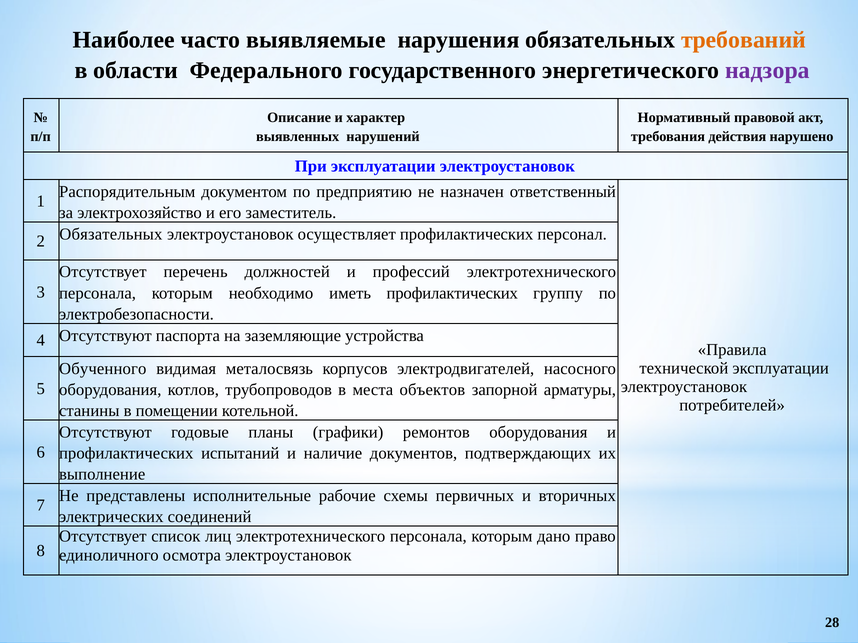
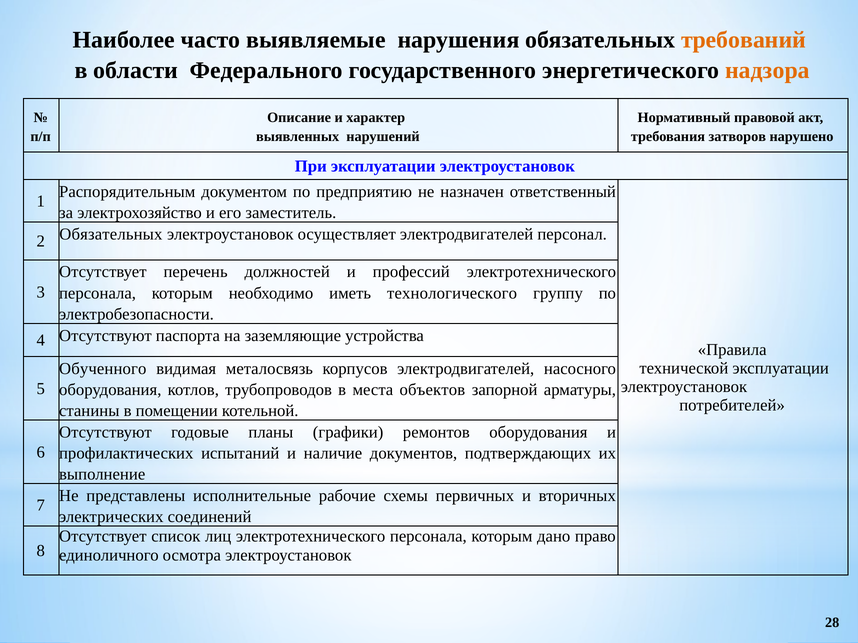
надзора colour: purple -> orange (767, 70)
действия: действия -> затворов (737, 137)
осуществляет профилактических: профилактических -> электродвигателей (467, 234)
иметь профилактических: профилактических -> технологического (452, 293)
